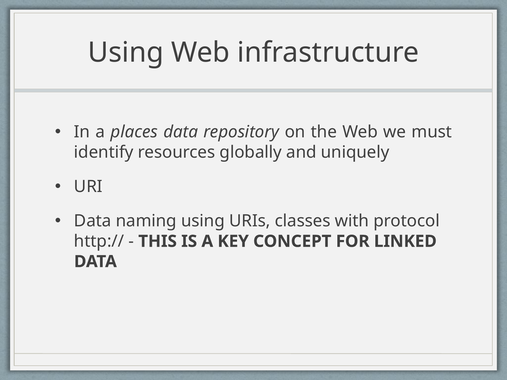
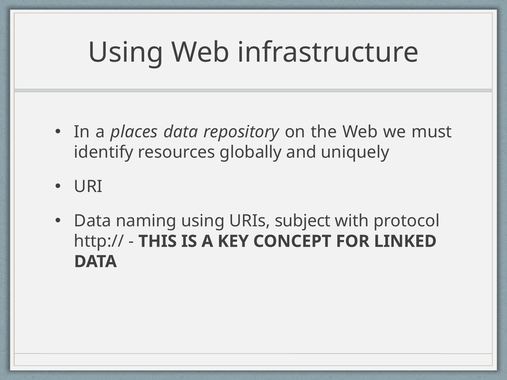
classes: classes -> subject (303, 221)
